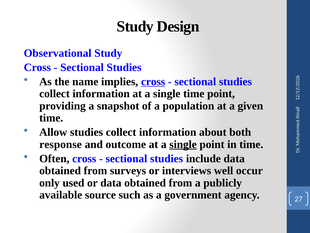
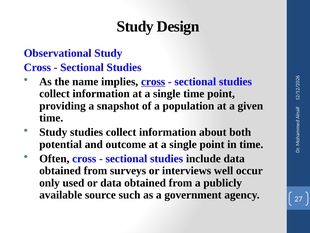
Allow: Allow -> Study (53, 132)
response: response -> potential (61, 144)
single underline: present -> none (183, 144)
